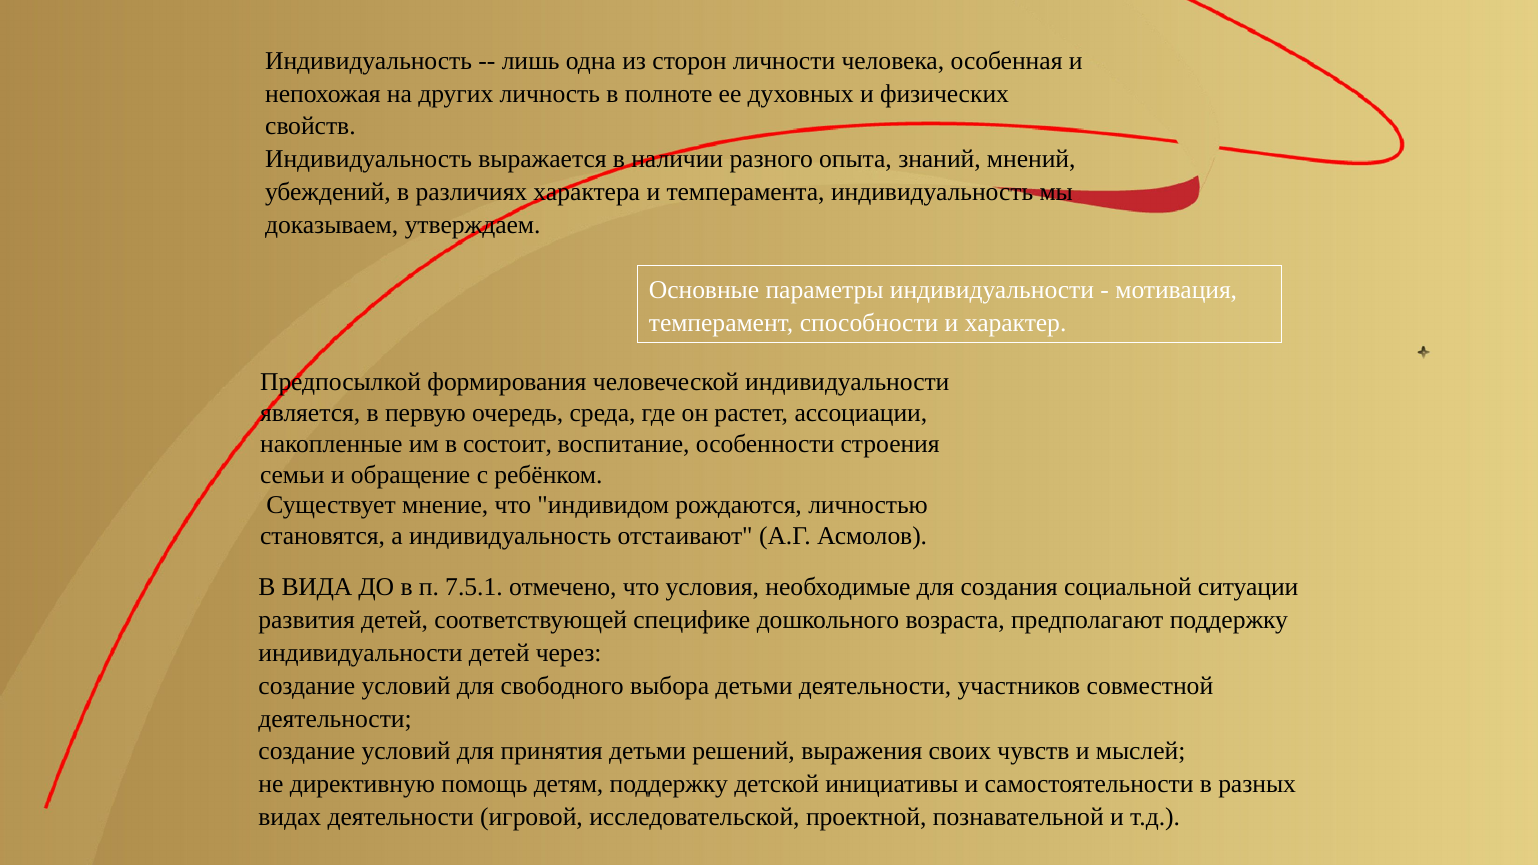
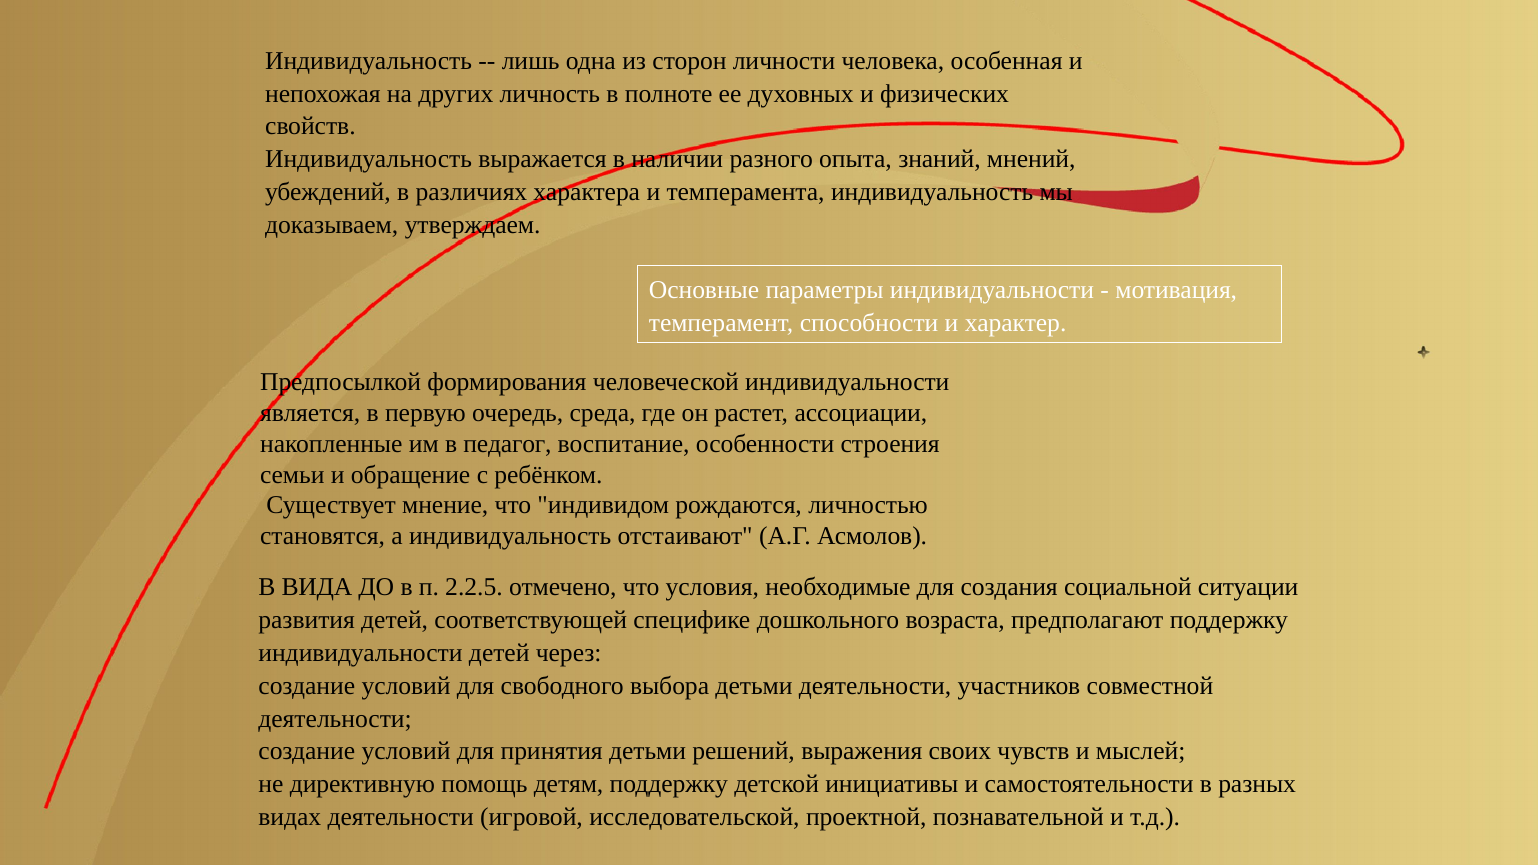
состоит: состоит -> педагог (508, 444)
7.5.1: 7.5.1 -> 2.2.5 (474, 587)
